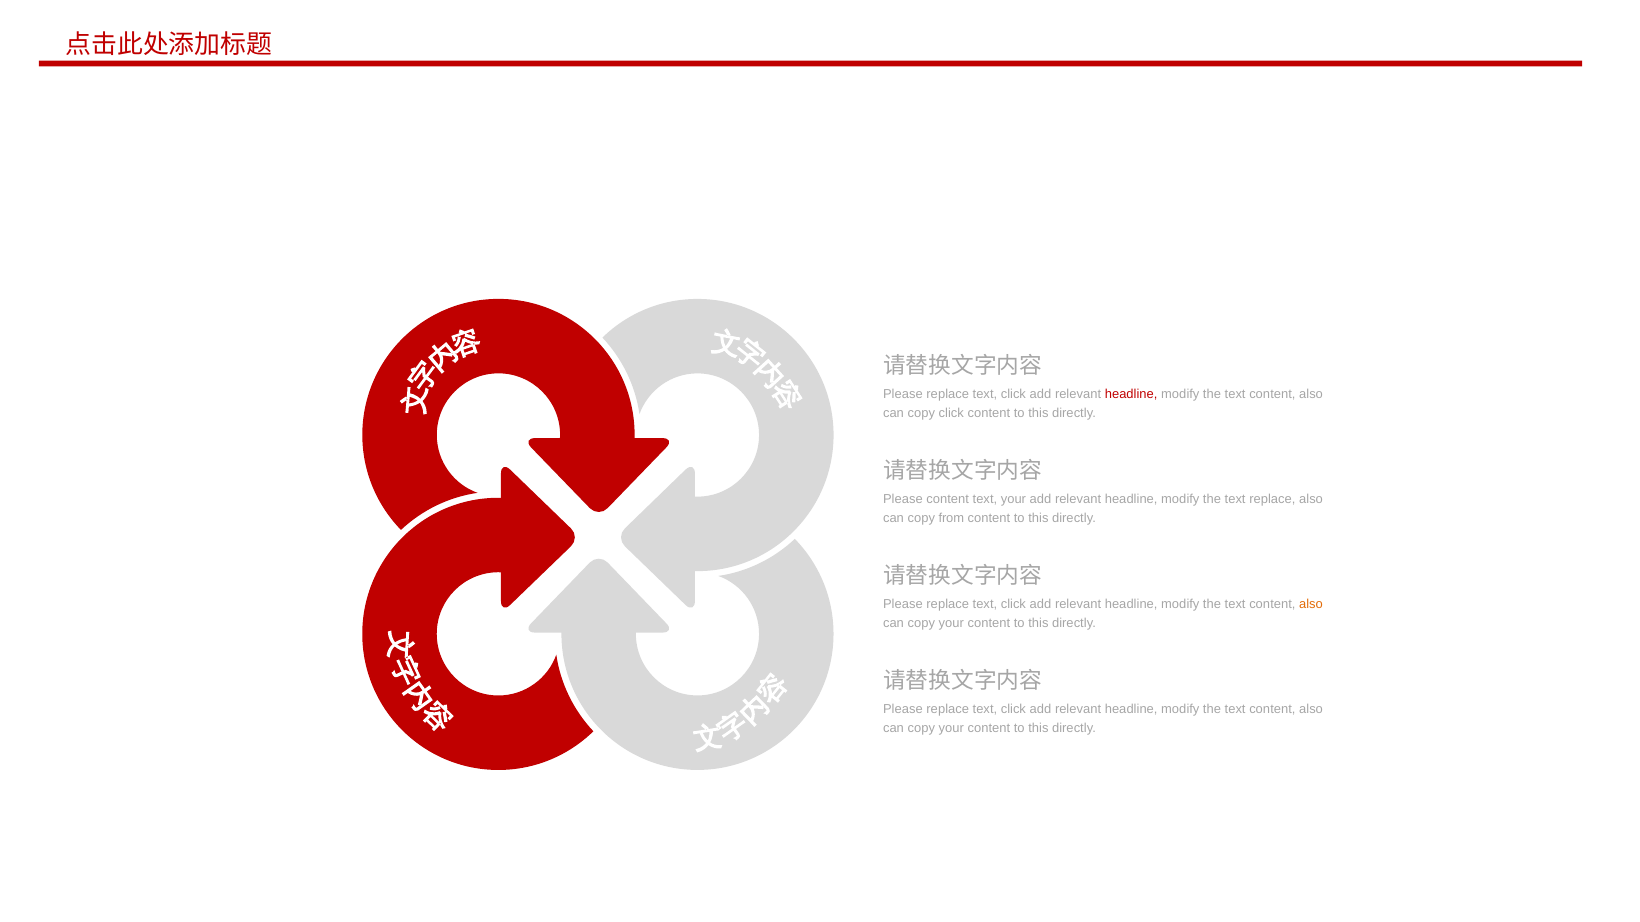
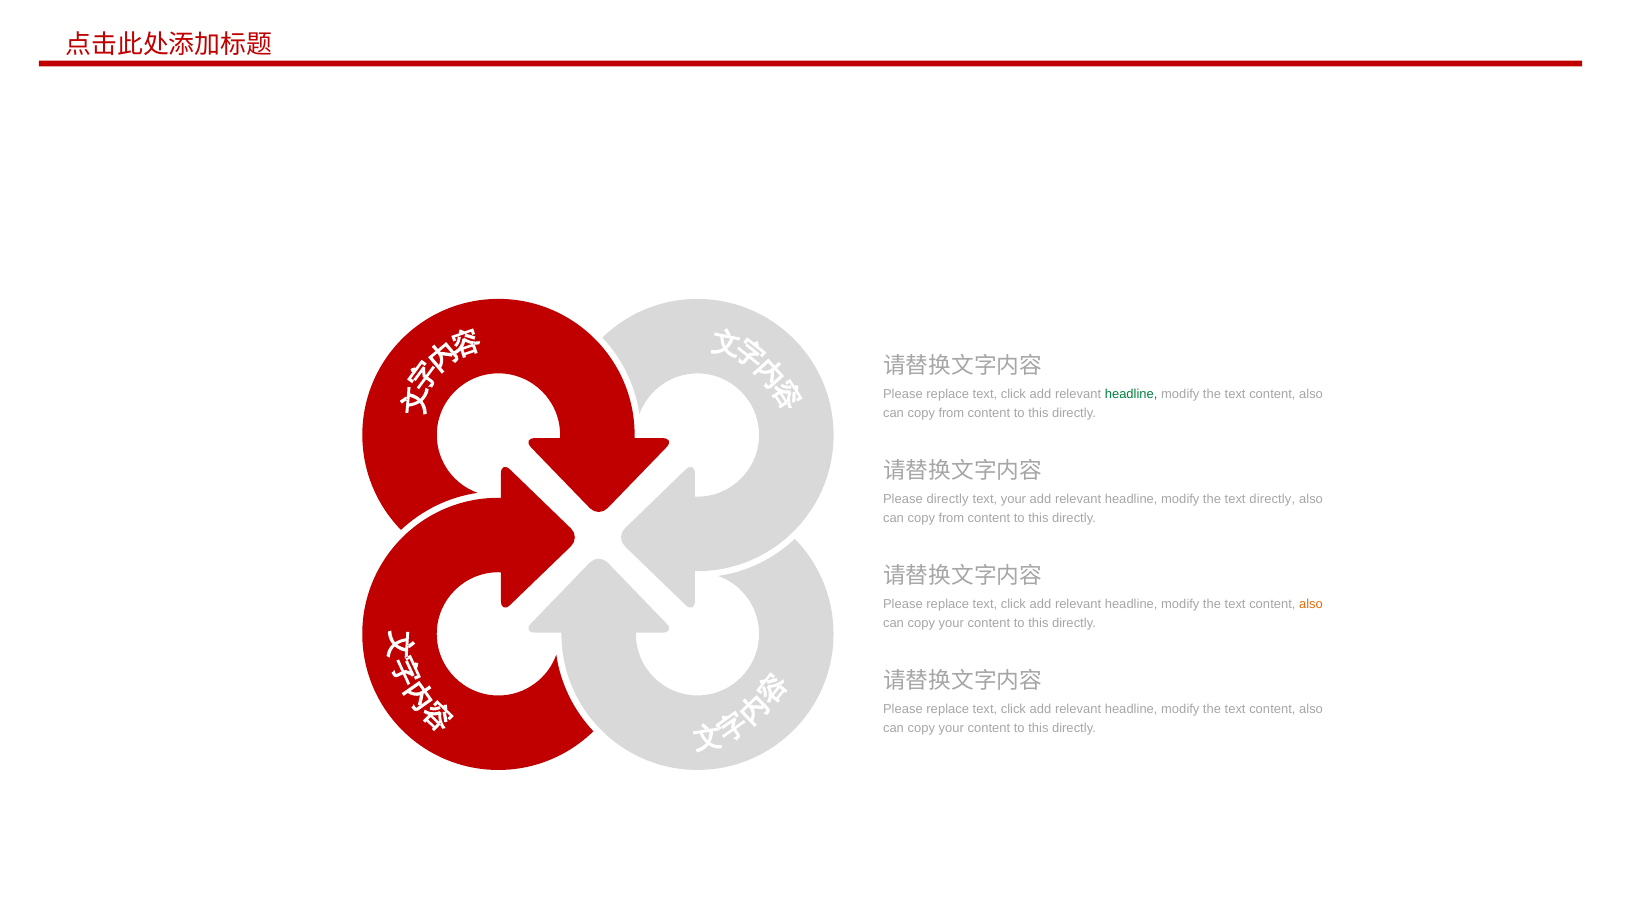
headline colour: red -> green (1131, 395)
click: click -> from (951, 413)
Please content: content -> directly (948, 500)
text replace: replace -> directly (1272, 500)
